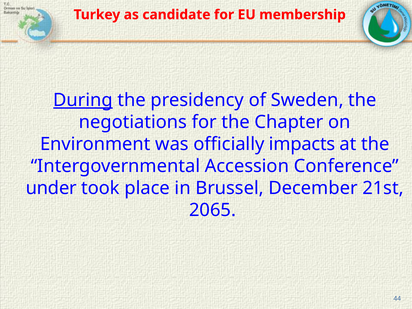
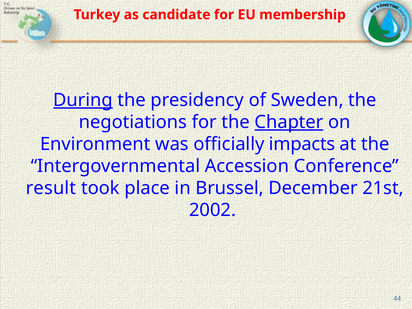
Chapter underline: none -> present (289, 122)
under: under -> result (51, 188)
2065: 2065 -> 2002 (213, 210)
